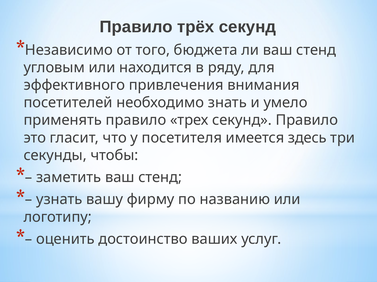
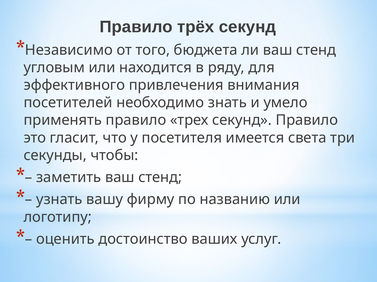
здесь: здесь -> света (307, 138)
